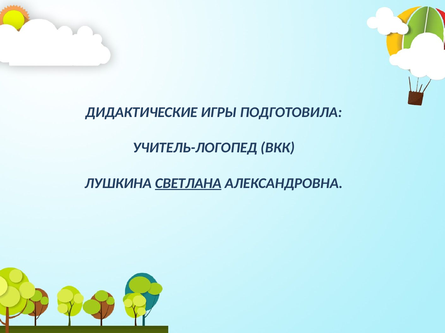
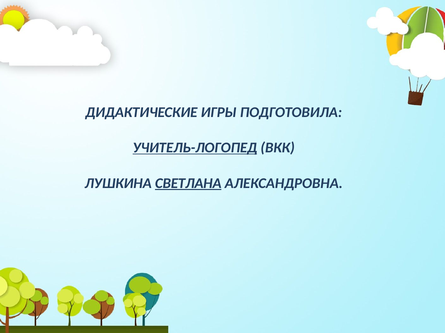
УЧИТЕЛЬ-ЛОГОПЕД underline: none -> present (195, 148)
